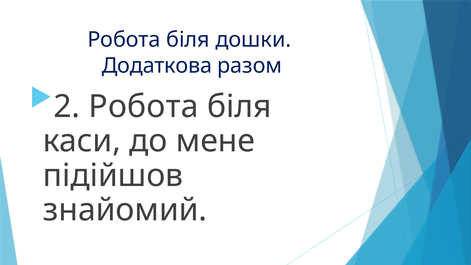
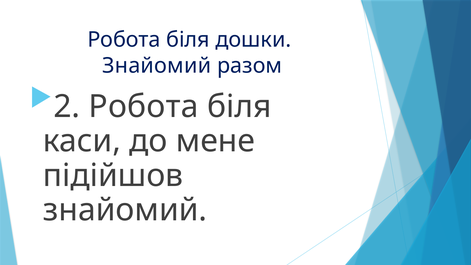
Додаткова: Додаткова -> Знайомий (157, 66)
